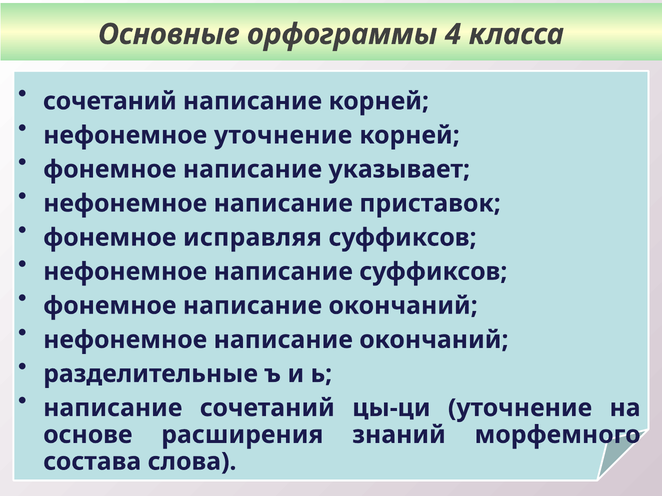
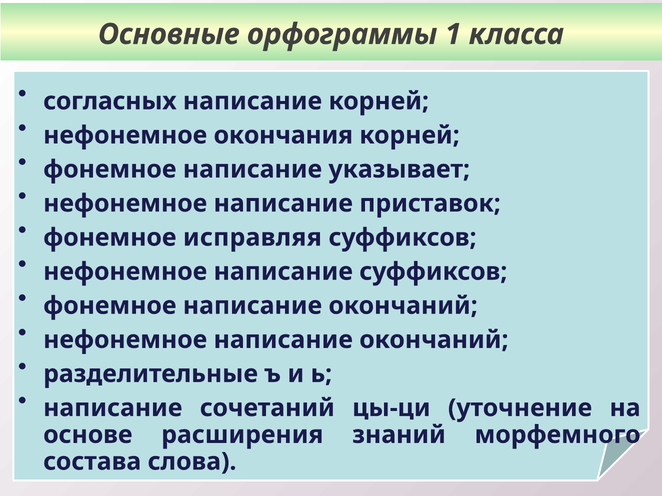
4: 4 -> 1 (453, 34)
сочетаний: сочетаний -> согласных (110, 101)
нефонемное уточнение: уточнение -> окончания (283, 135)
